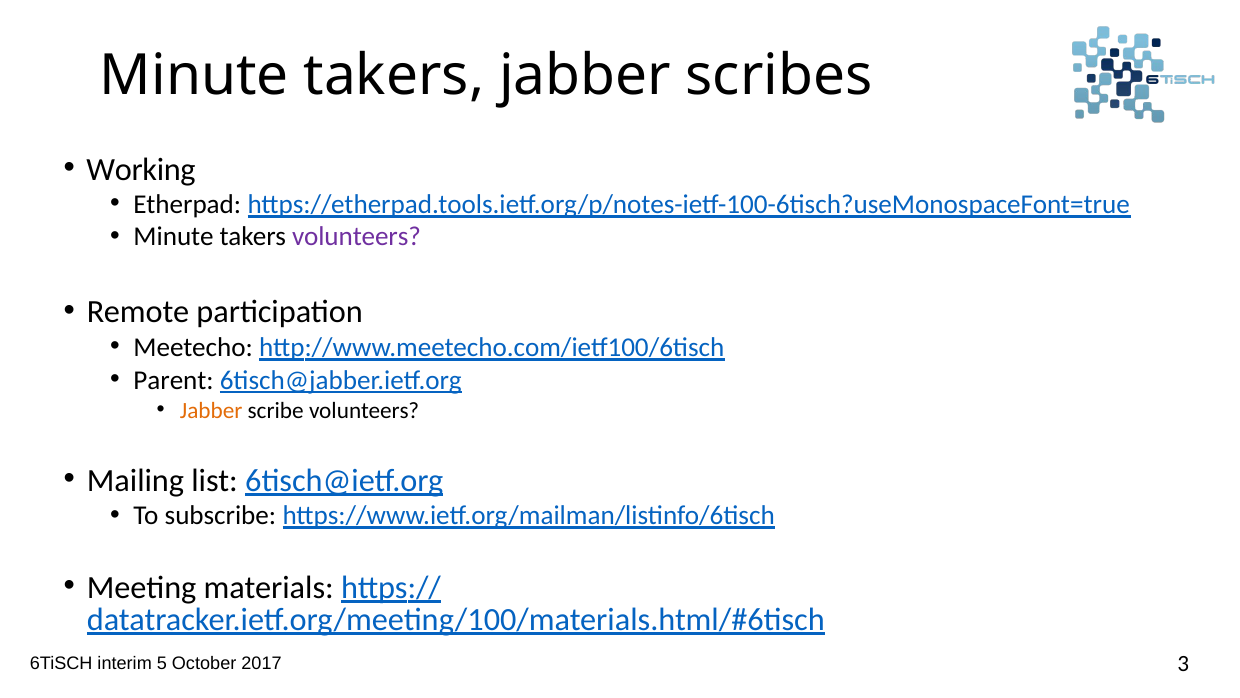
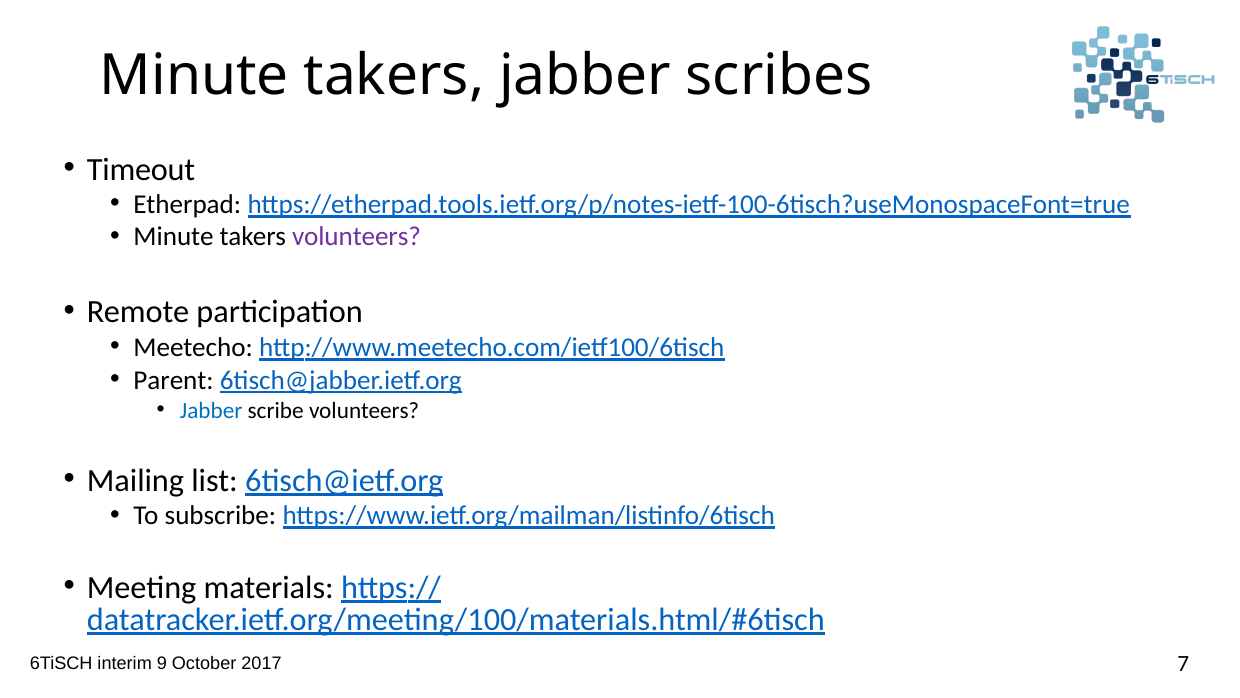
Working: Working -> Timeout (141, 169)
Jabber colour: orange -> blue (211, 411)
5: 5 -> 9 (162, 663)
3: 3 -> 7 (1183, 663)
